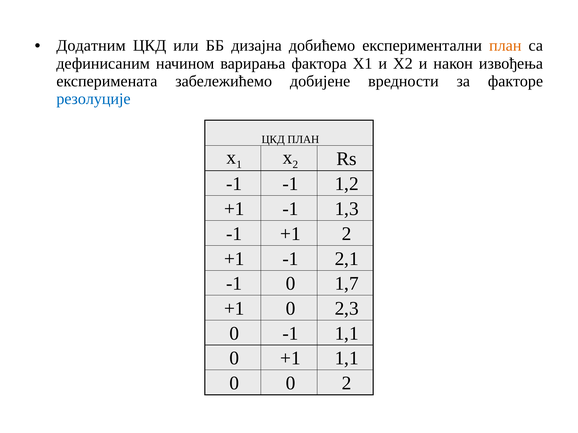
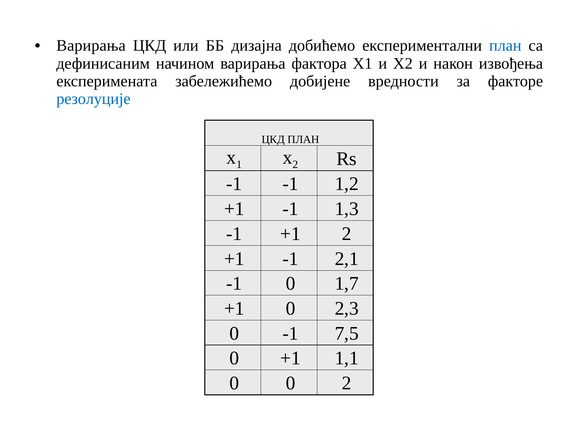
Додатним: Додатним -> Варирања (91, 46)
план colour: orange -> blue (505, 46)
-1 1,1: 1,1 -> 7,5 (347, 334)
